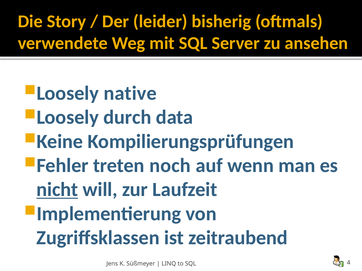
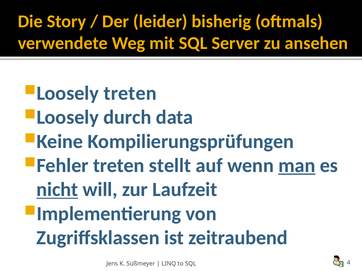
native: native -> treten (130, 93)
noch: noch -> stellt (170, 166)
man underline: none -> present (297, 166)
